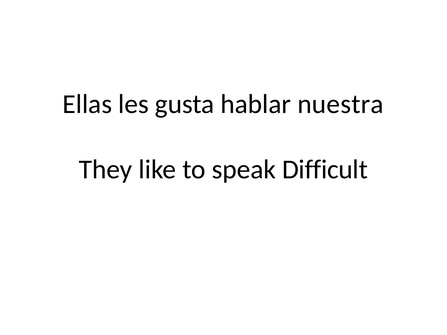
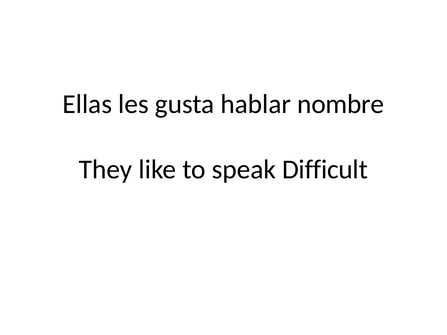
nuestra: nuestra -> nombre (341, 104)
